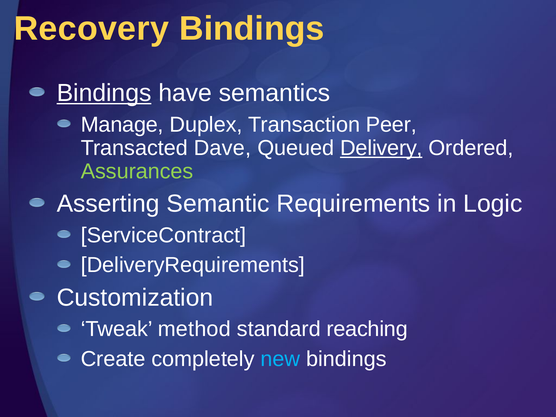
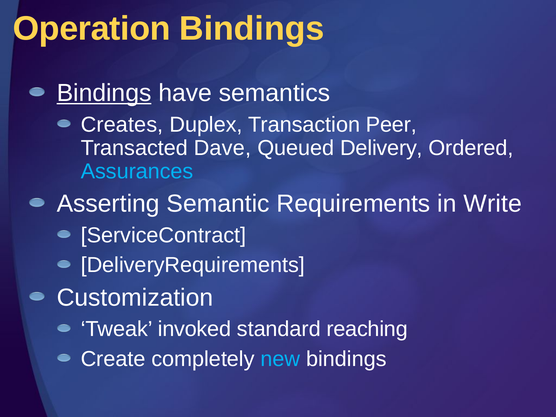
Recovery: Recovery -> Operation (92, 29)
Manage: Manage -> Creates (122, 125)
Delivery underline: present -> none (381, 148)
Assurances colour: light green -> light blue (137, 171)
Logic: Logic -> Write (493, 204)
method: method -> invoked (194, 329)
